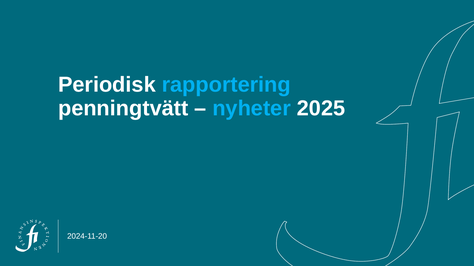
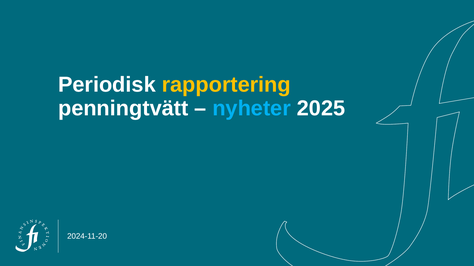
rapportering colour: light blue -> yellow (226, 85)
